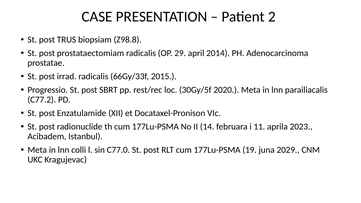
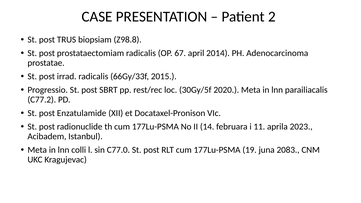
29: 29 -> 67 (180, 53)
2029: 2029 -> 2083 (288, 150)
